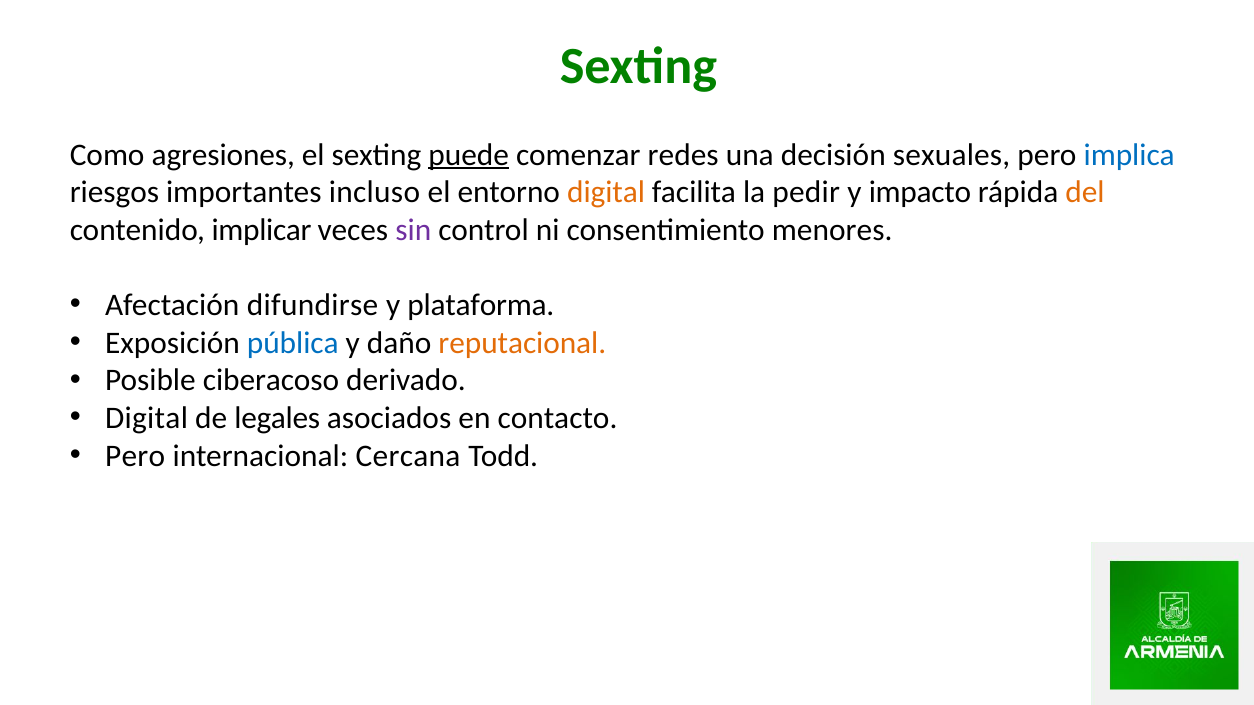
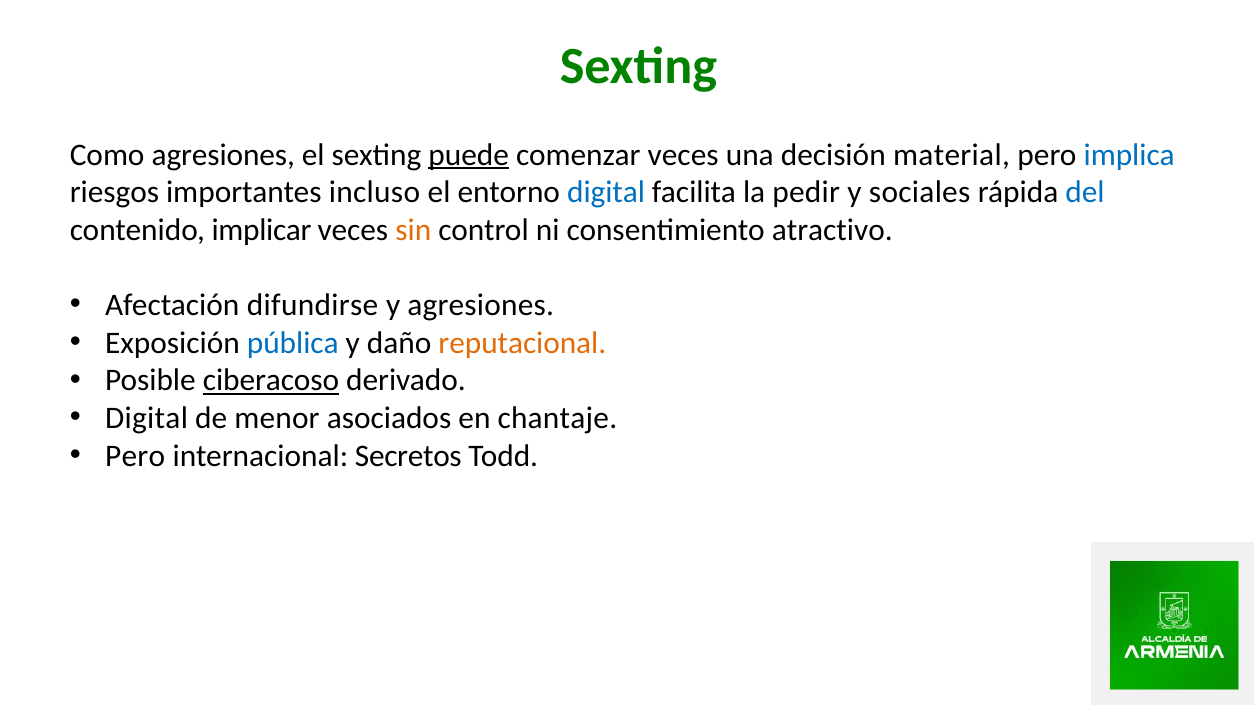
comenzar redes: redes -> veces (683, 155)
sexuales: sexuales -> material (951, 155)
digital colour: orange -> blue (606, 193)
impacto: impacto -> sociales (920, 193)
del colour: orange -> blue (1085, 193)
sin colour: purple -> orange (413, 230)
menores: menores -> atractivo (832, 230)
y plataforma: plataforma -> agresiones (481, 305)
ciberacoso underline: none -> present (271, 381)
legales: legales -> menor (277, 418)
contacto: contacto -> chantaje (557, 418)
Cercana: Cercana -> Secretos (408, 456)
